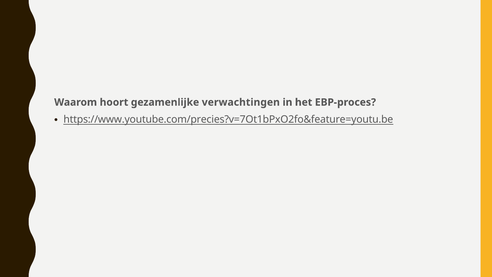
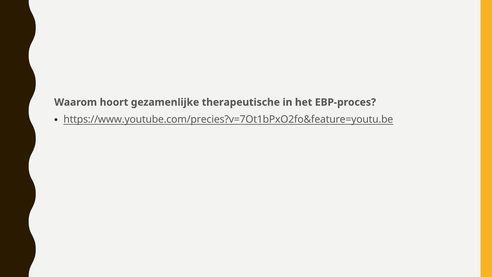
verwachtingen: verwachtingen -> therapeutische (241, 102)
